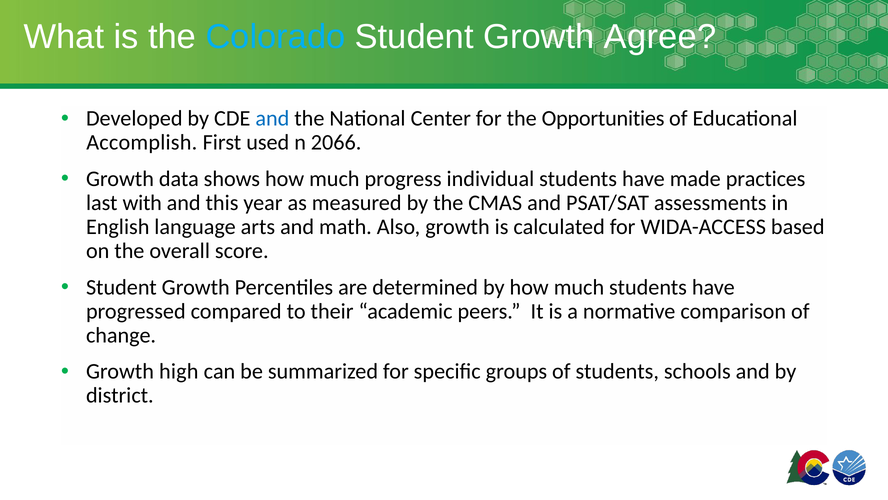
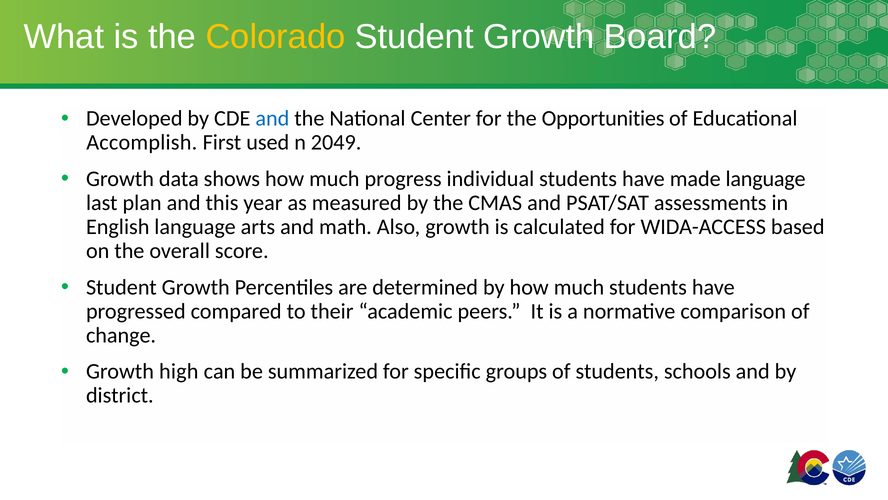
Colorado colour: light blue -> yellow (276, 37)
Agree: Agree -> Board (660, 37)
2066: 2066 -> 2049 (336, 142)
made practices: practices -> language (766, 179)
with: with -> plan (142, 203)
